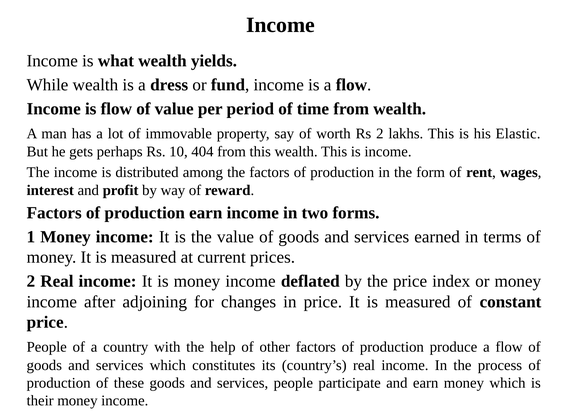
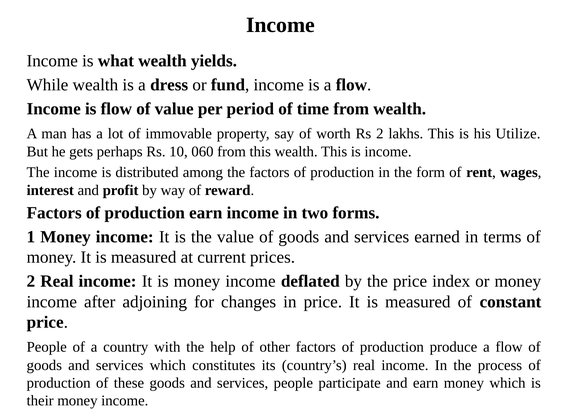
Elastic: Elastic -> Utilize (518, 134)
404: 404 -> 060 (202, 152)
